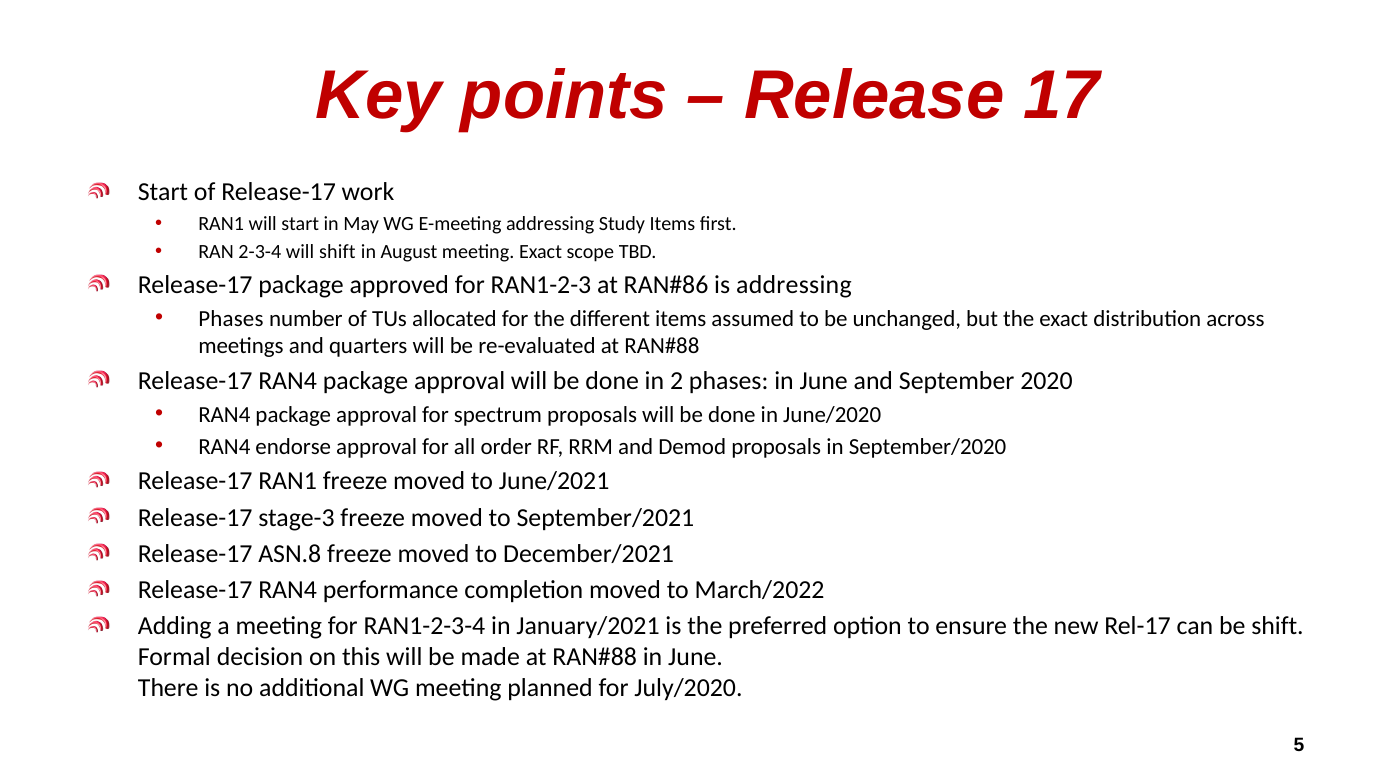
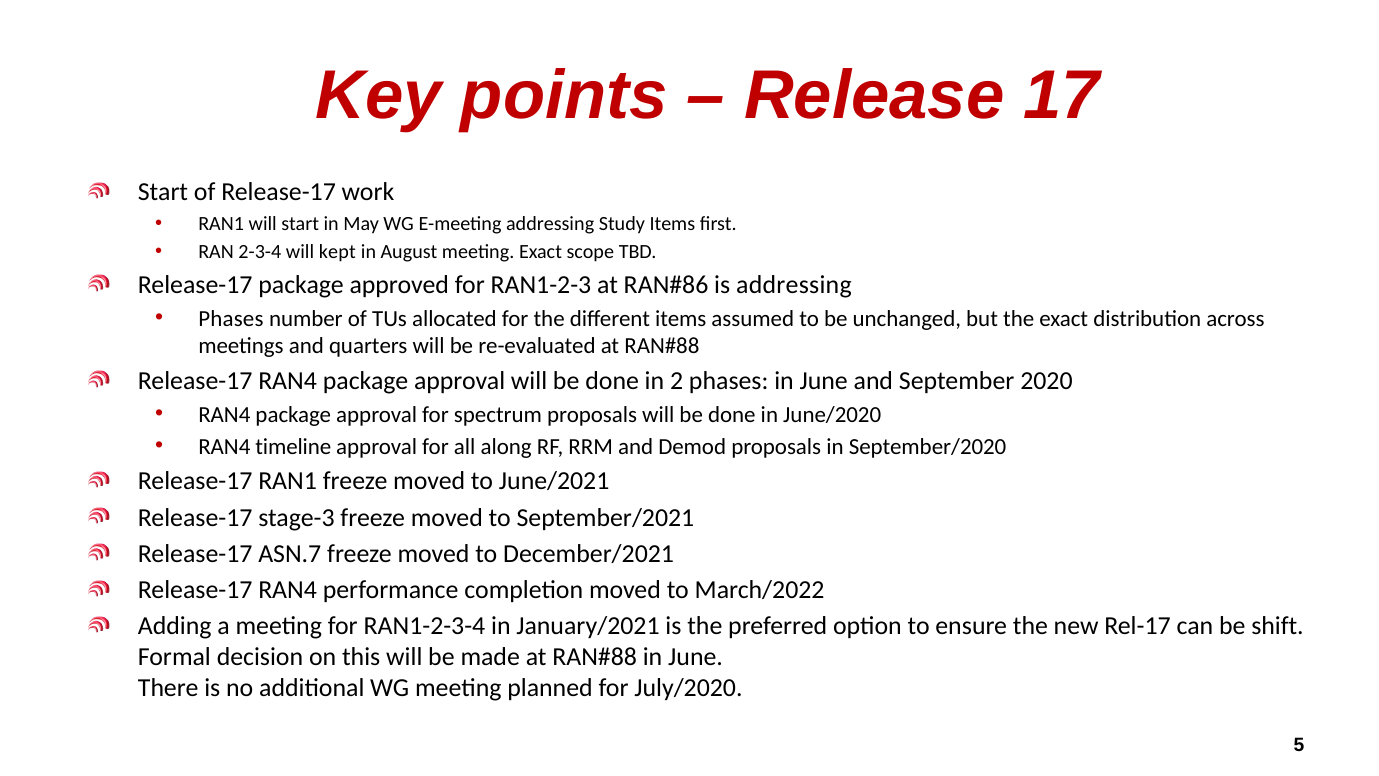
will shift: shift -> kept (337, 252)
endorse: endorse -> timeline (293, 447)
order: order -> along (506, 447)
ASN.8: ASN.8 -> ASN.7 (290, 554)
